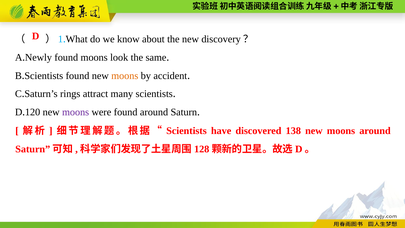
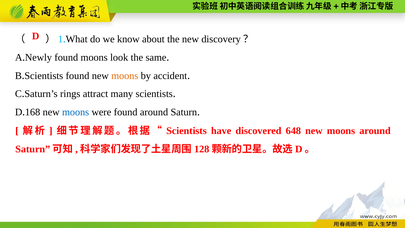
120: 120 -> 168 (33, 112)
moons colour: purple -> blue (76, 112)
138: 138 -> 648 (293, 131)
